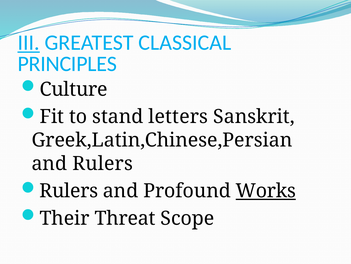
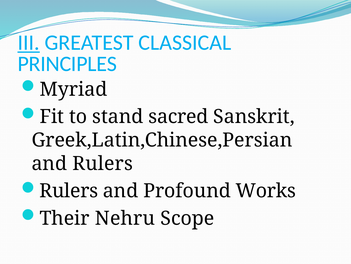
Culture: Culture -> Myriad (73, 89)
letters: letters -> sacred (178, 116)
Works underline: present -> none (266, 190)
Threat: Threat -> Nehru (125, 218)
